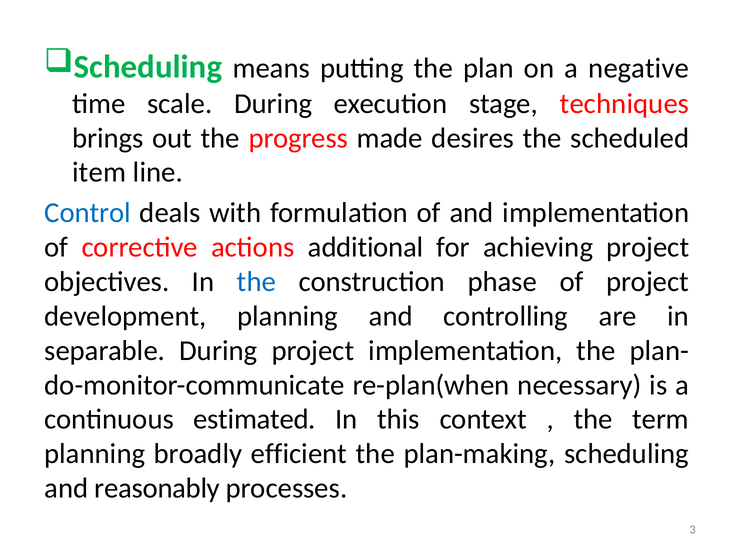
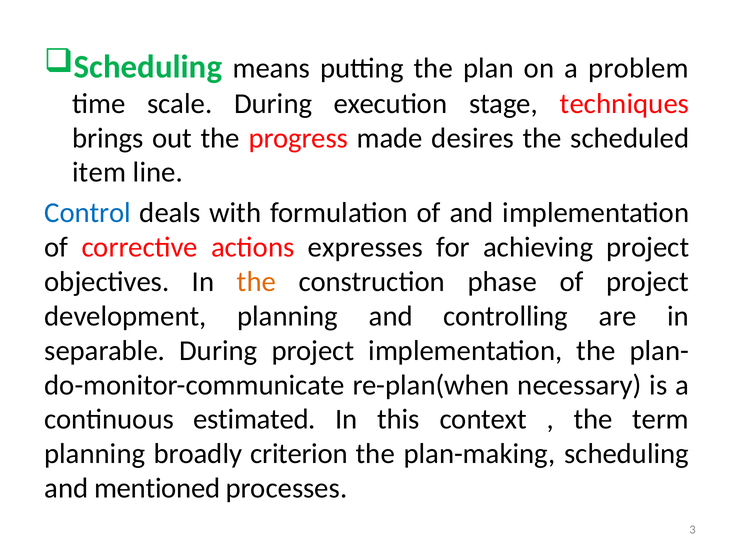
negative: negative -> problem (639, 68)
additional: additional -> expresses (365, 247)
the colour: blue -> orange (256, 282)
efficient: efficient -> criterion (299, 454)
reasonably: reasonably -> mentioned (157, 488)
